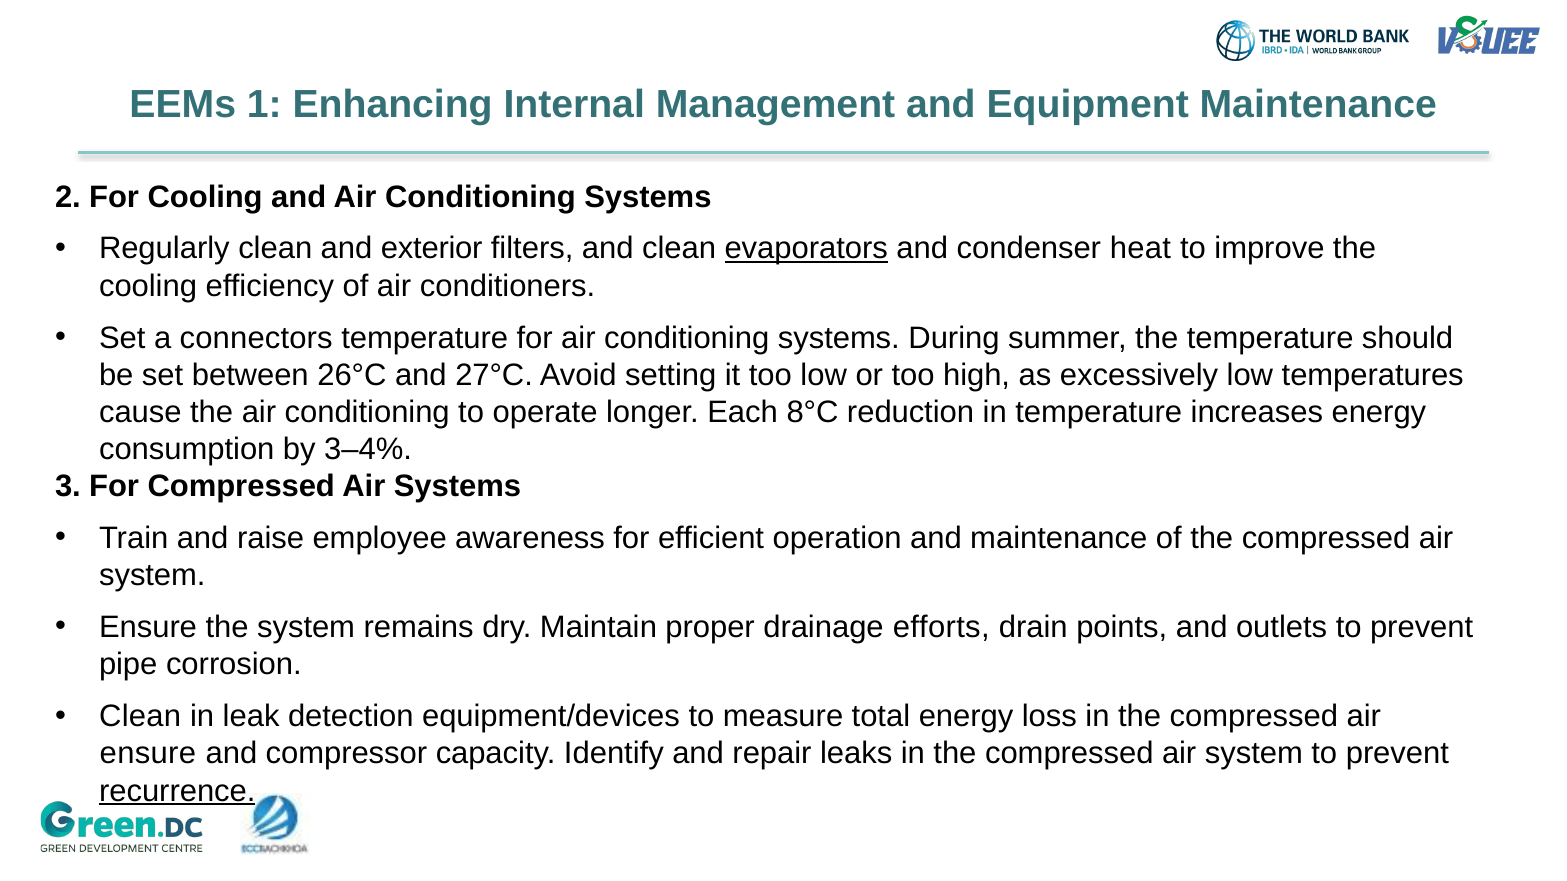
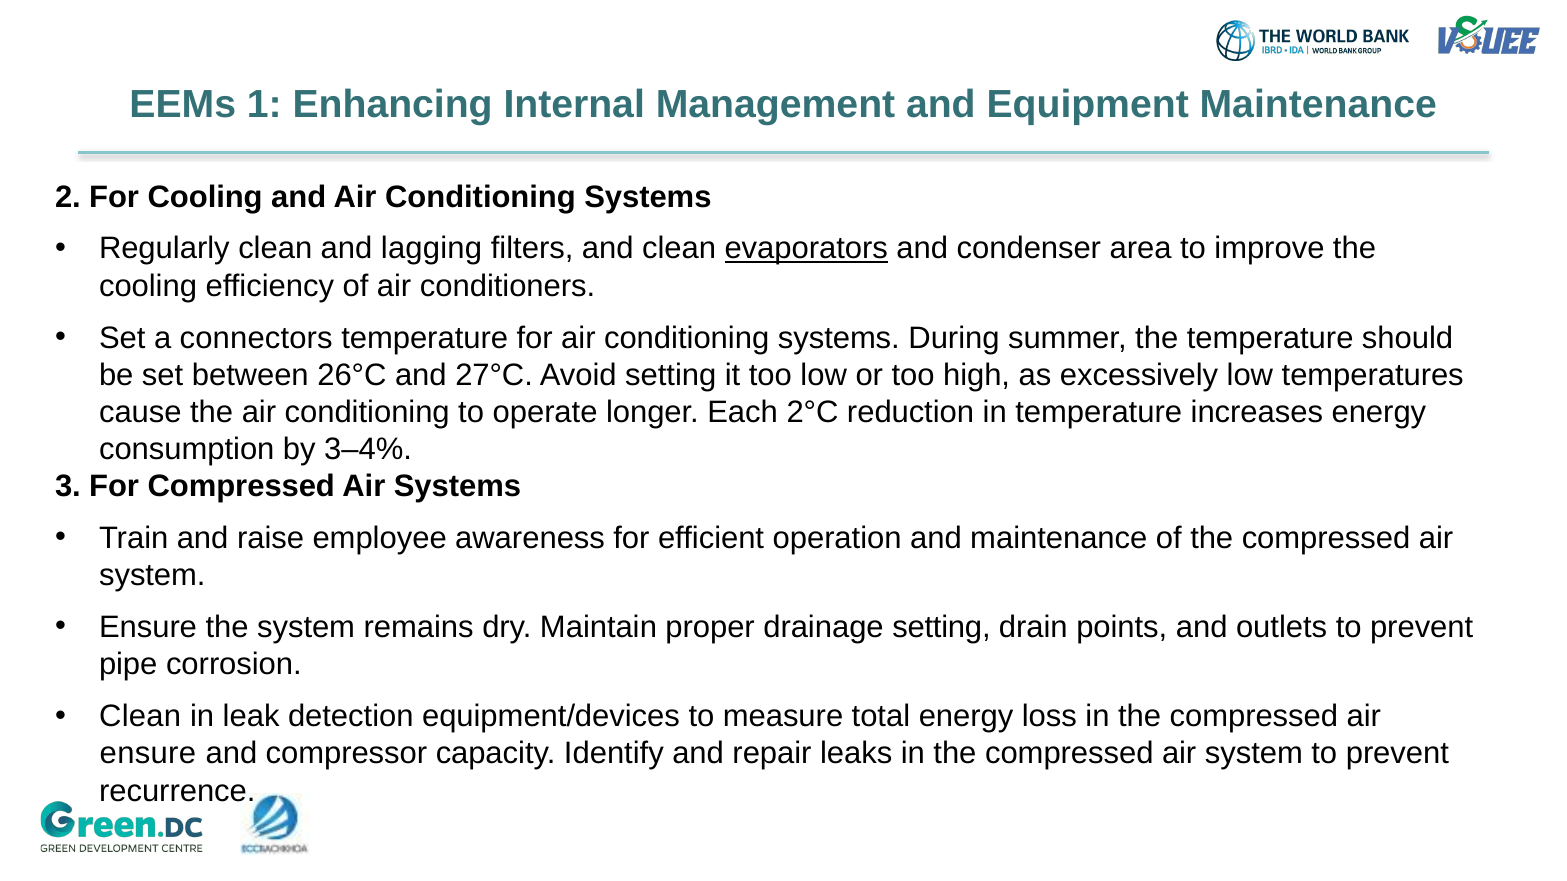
exterior: exterior -> lagging (432, 249)
heat: heat -> area (1141, 249)
8°C: 8°C -> 2°C (812, 412)
drainage efforts: efforts -> setting (941, 628)
recurrence underline: present -> none (177, 791)
